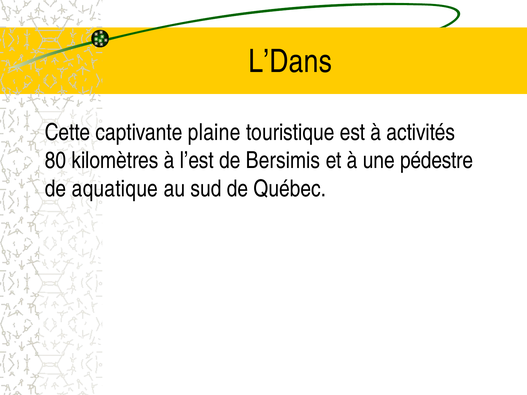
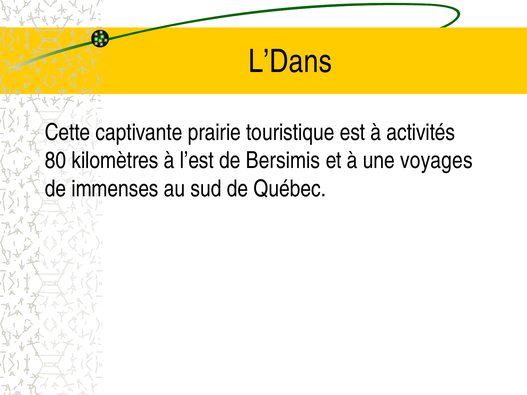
plaine: plaine -> prairie (214, 133)
pédestre: pédestre -> voyages (436, 161)
aquatique: aquatique -> immenses (115, 189)
